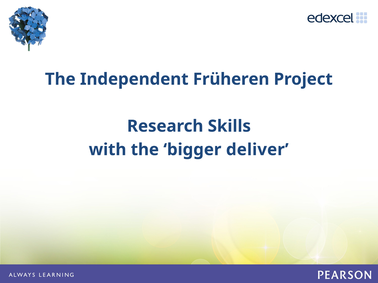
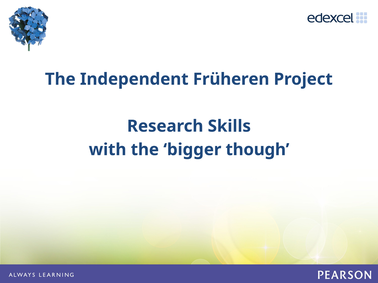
deliver: deliver -> though (257, 150)
